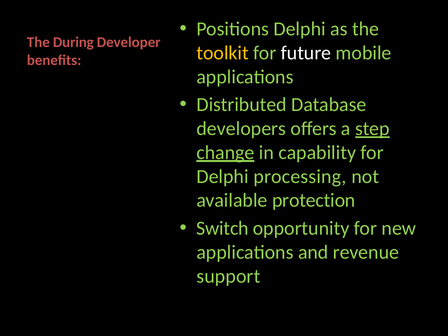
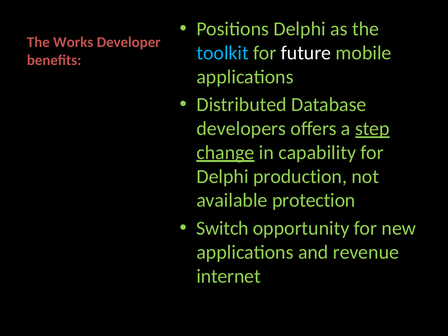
During: During -> Works (73, 42)
toolkit colour: yellow -> light blue (223, 53)
processing: processing -> production (300, 176)
support: support -> internet (229, 276)
